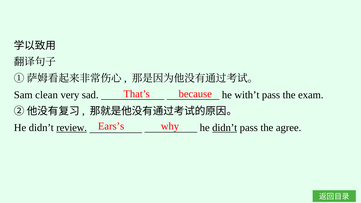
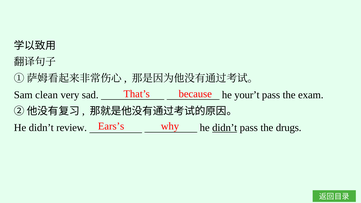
with’t: with’t -> your’t (247, 95)
review underline: present -> none (72, 128)
agree: agree -> drugs (289, 128)
